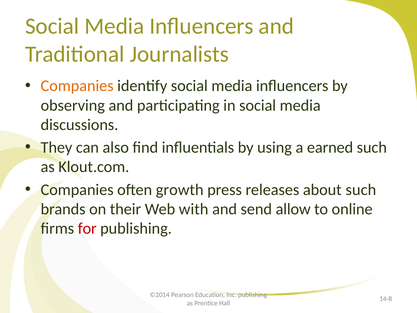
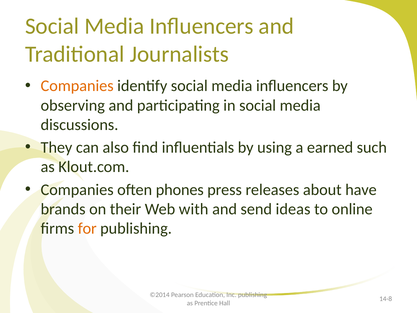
growth: growth -> phones (180, 190)
about such: such -> have (361, 190)
allow: allow -> ideas (293, 209)
for colour: red -> orange (87, 228)
